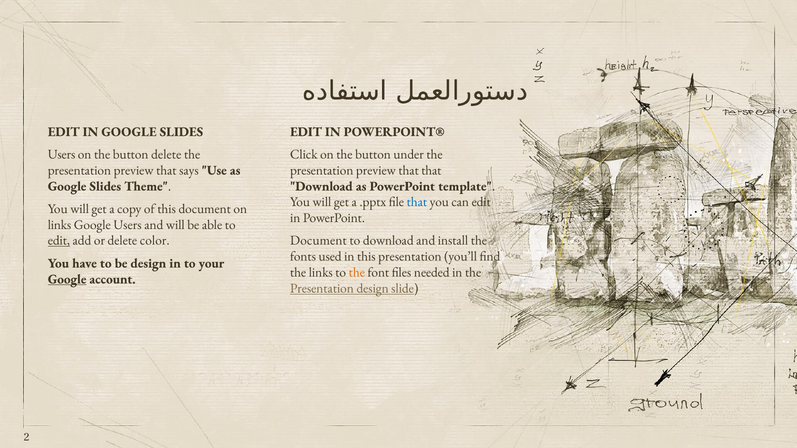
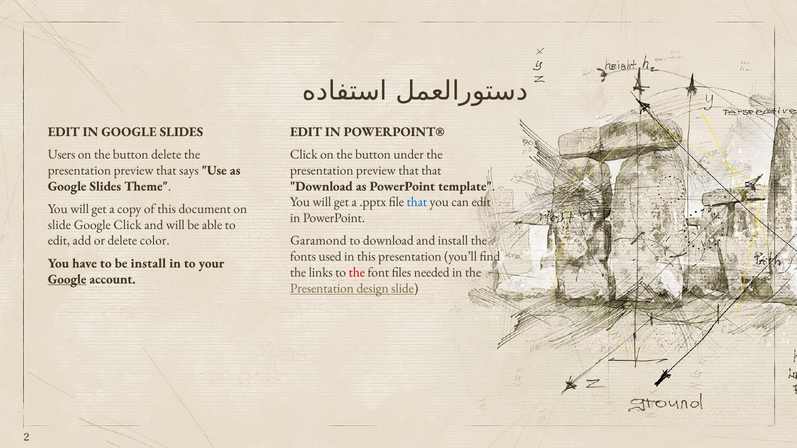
links: links -> slide (59, 225)
Google Users: Users -> Click (127, 225)
edit underline: present -> none (59, 241)
Document: Document -> Garamond (318, 241)
be design: design -> install (148, 263)
the colour: orange -> red (357, 273)
